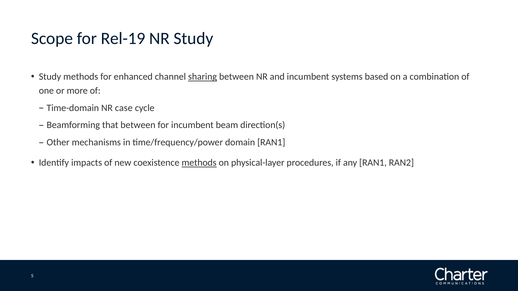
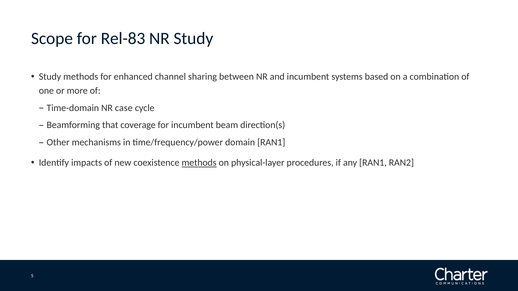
Rel-19: Rel-19 -> Rel-83 (123, 38)
sharing underline: present -> none (203, 77)
that between: between -> coverage (138, 125)
